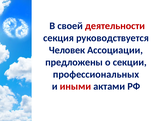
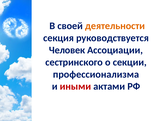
деятельности colour: red -> orange (115, 26)
предложены: предложены -> сестринского (74, 62)
профессиональных: профессиональных -> профессионализма (96, 75)
